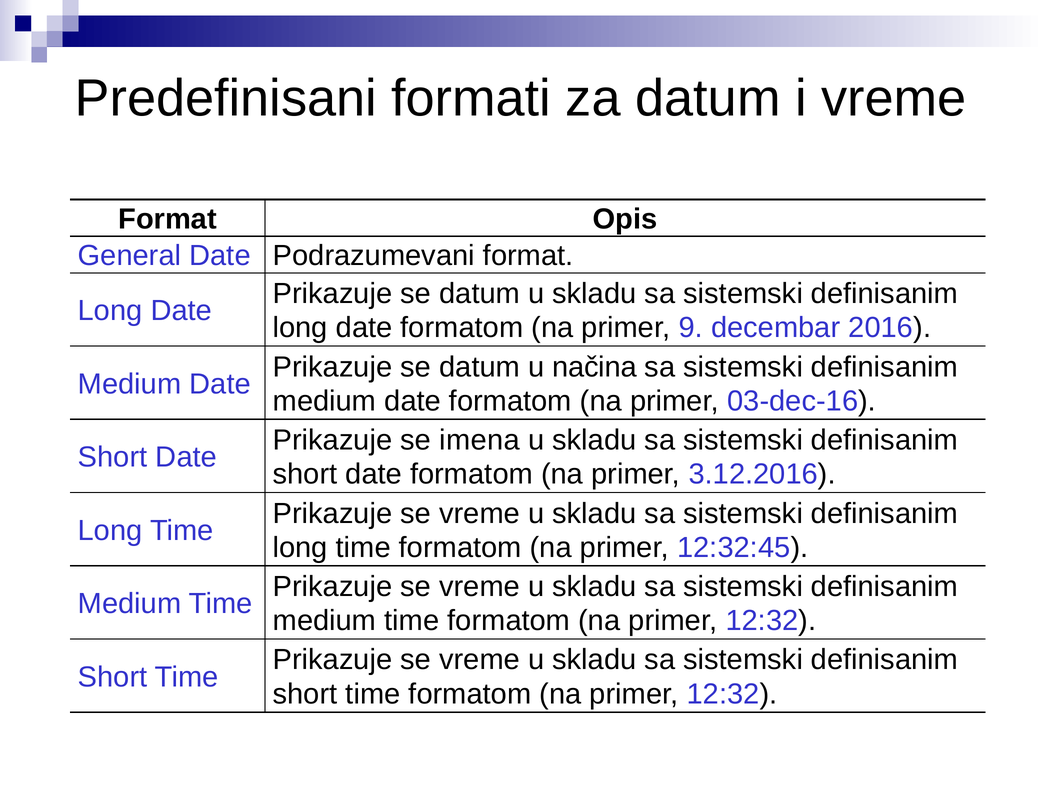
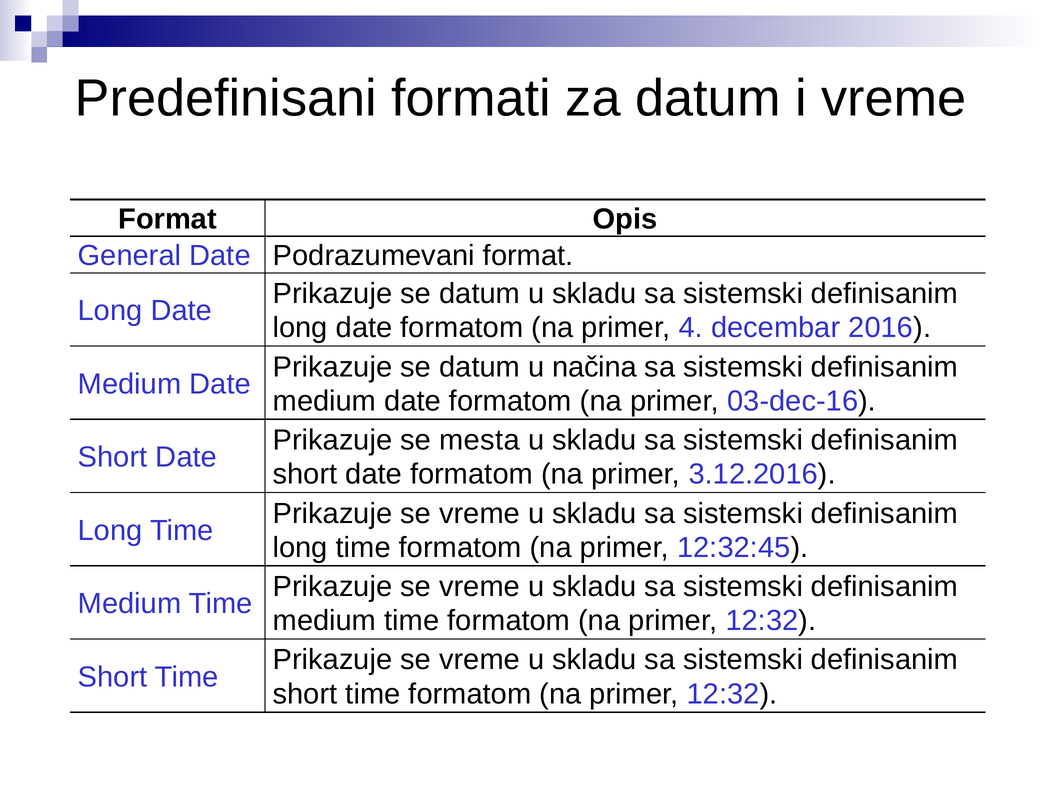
9: 9 -> 4 (691, 328)
imena: imena -> mesta (480, 440)
